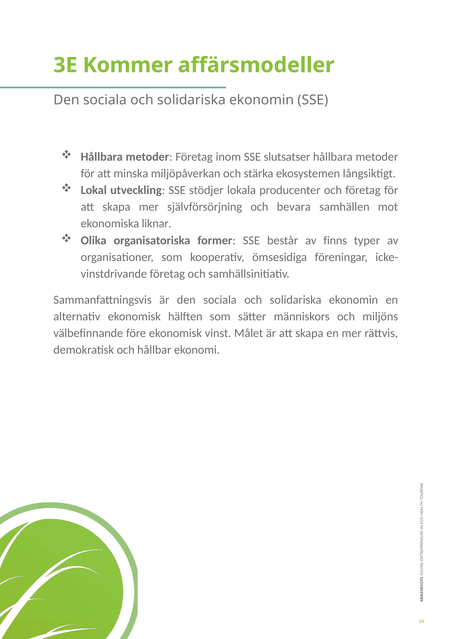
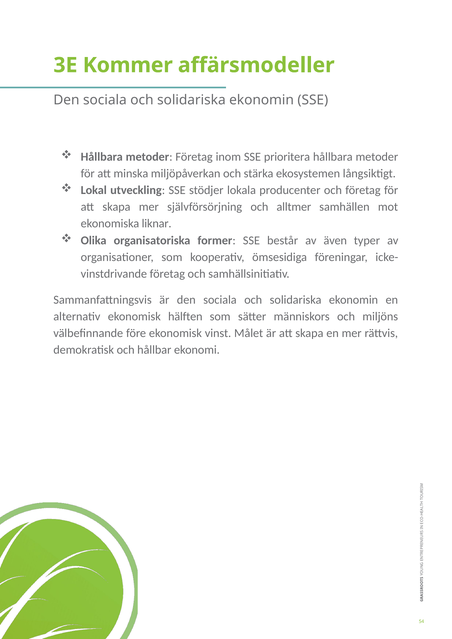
slutsatser: slutsatser -> prioritera (287, 157)
bevara: bevara -> alltmer (294, 207)
finns: finns -> även (335, 240)
